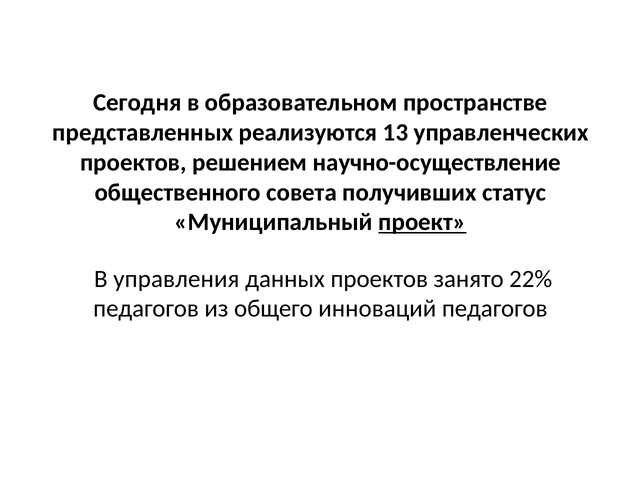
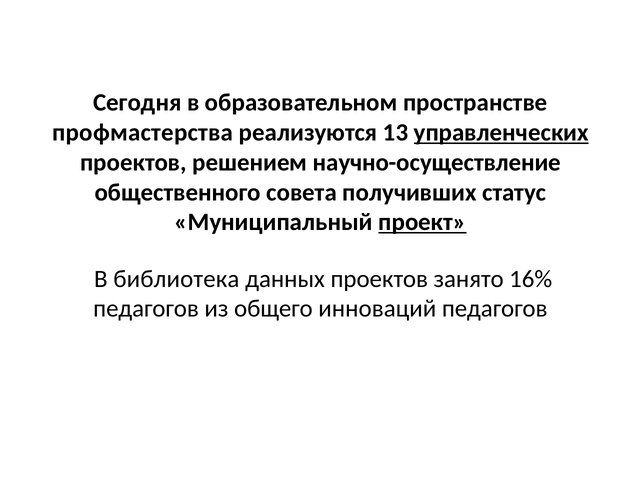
представленных: представленных -> профмастерства (143, 133)
управленческих underline: none -> present (501, 133)
управления: управления -> библиотека (176, 279)
22%: 22% -> 16% (531, 279)
